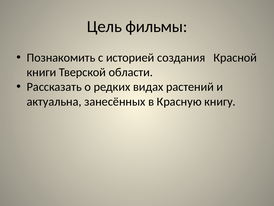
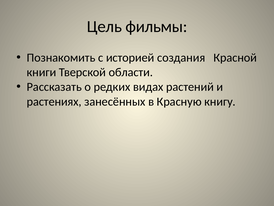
актуальна: актуальна -> растениях (54, 101)
